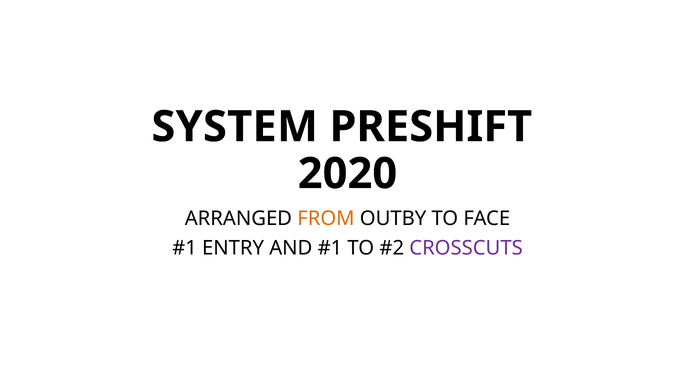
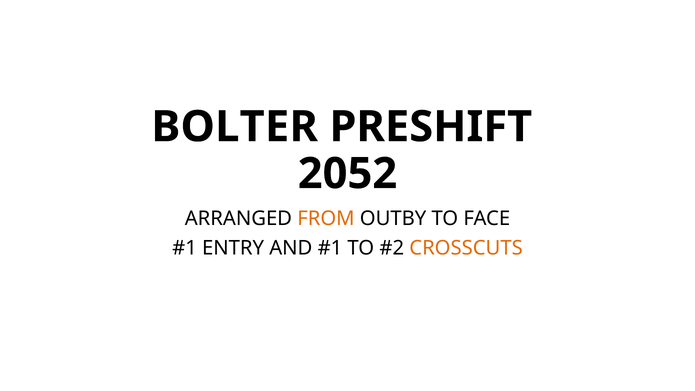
SYSTEM: SYSTEM -> BOLTER (235, 127)
2020: 2020 -> 2052 (347, 174)
CROSSCUTS colour: purple -> orange (466, 248)
